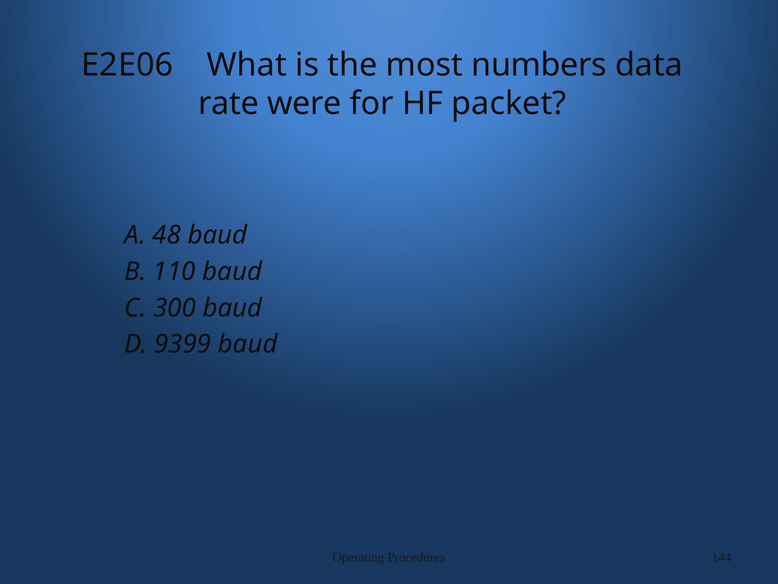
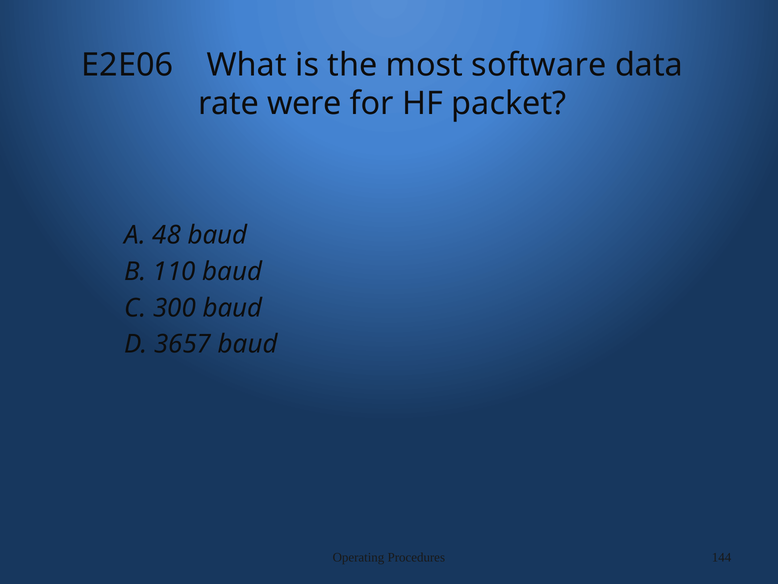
numbers: numbers -> software (539, 65)
9399: 9399 -> 3657 (183, 344)
